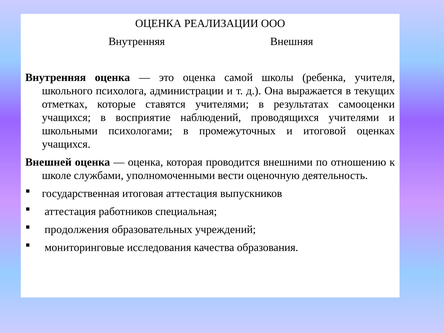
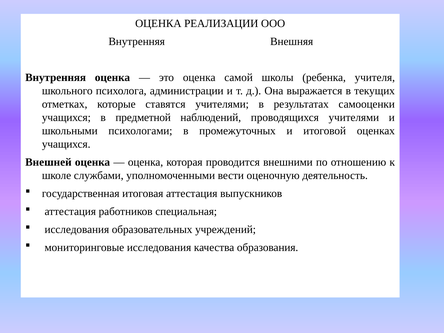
восприятие: восприятие -> предметной (143, 118)
продолжения: продолжения -> исследования (77, 229)
